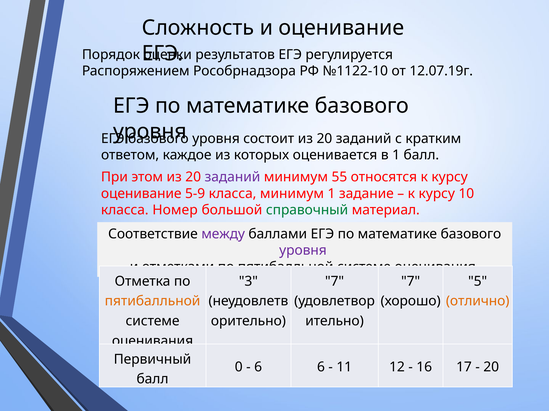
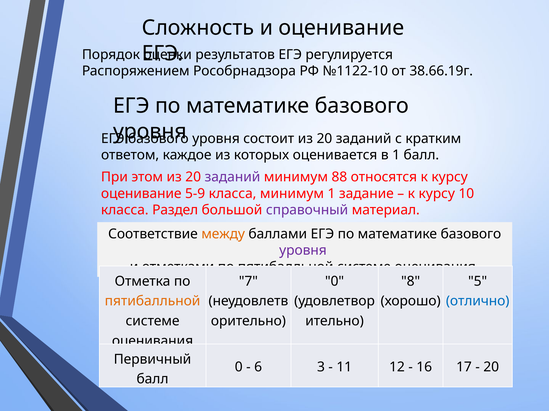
12.07.19г: 12.07.19г -> 38.66.19г (441, 71)
55: 55 -> 88 (339, 177)
Номер: Номер -> Раздел (175, 210)
справочный colour: green -> purple (307, 210)
между colour: purple -> orange (223, 234)
3: 3 -> 7 (248, 282)
7: 7 -> 0 (335, 282)
7: 7 -> 8 (411, 282)
отлично colour: orange -> blue (478, 302)
6 6: 6 -> 3 (321, 368)
